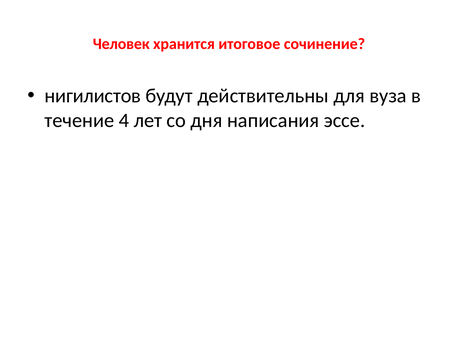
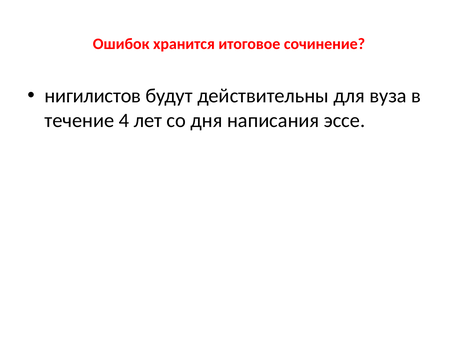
Человек: Человек -> Ошибок (121, 44)
